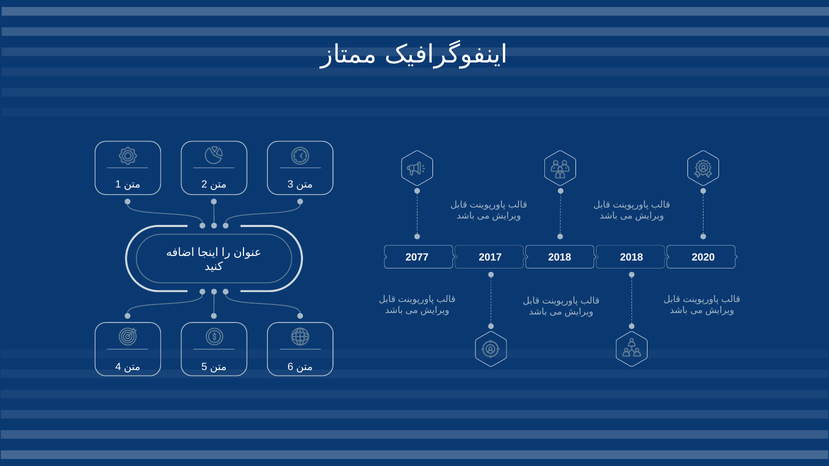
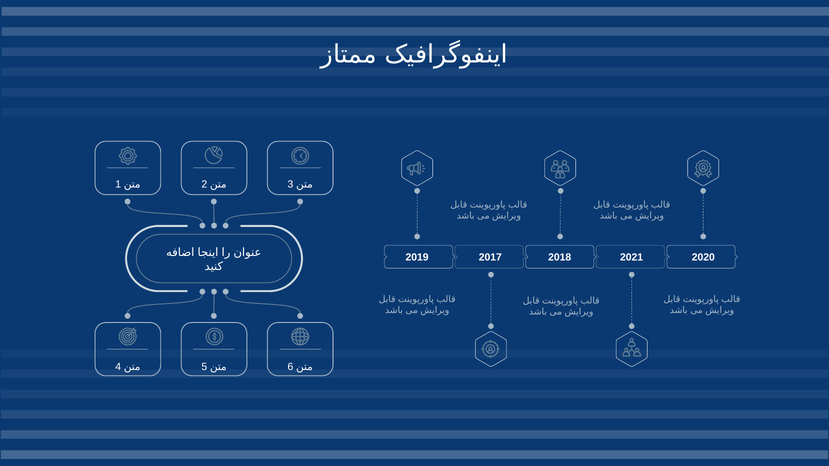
2077: 2077 -> 2019 (417, 258)
2018 2018: 2018 -> 2021 (632, 258)
